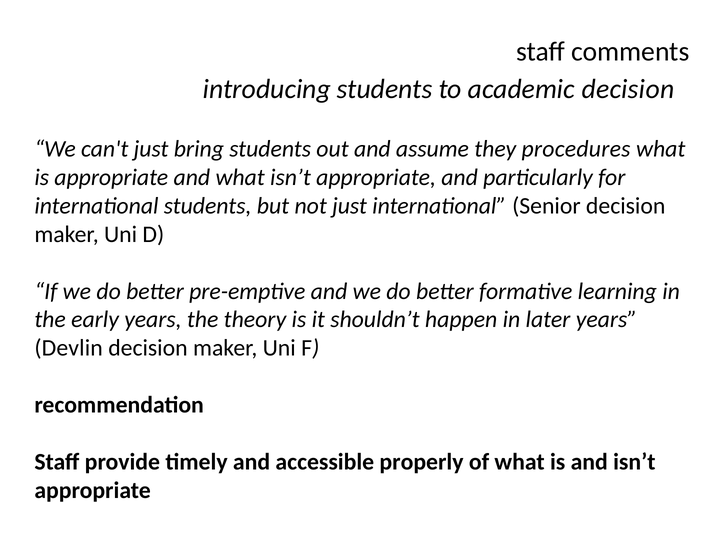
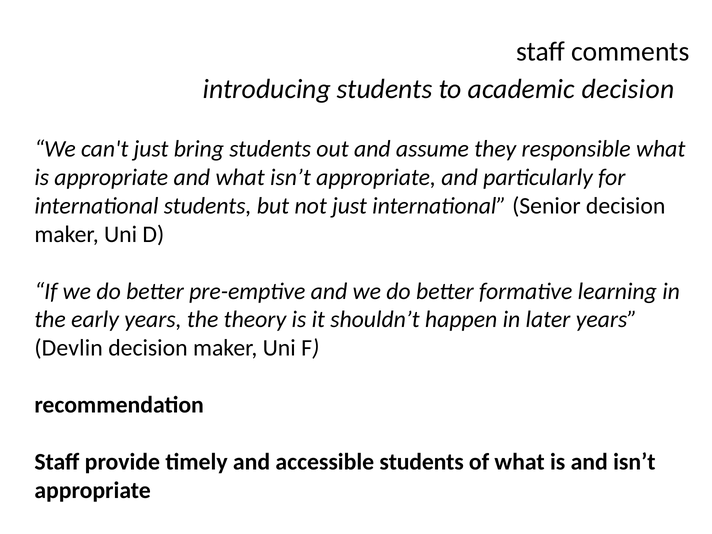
procedures: procedures -> responsible (576, 149)
accessible properly: properly -> students (422, 462)
